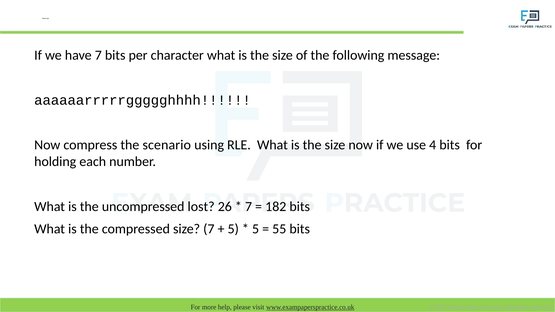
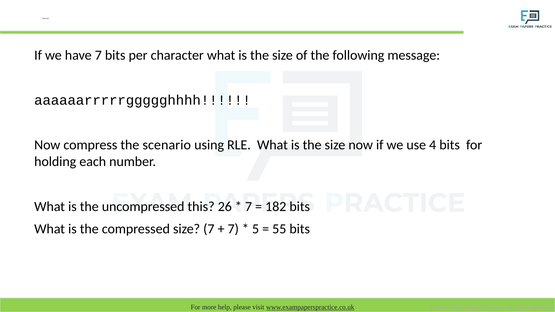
lost: lost -> this (201, 207)
5: 5 -> 7 (233, 229)
